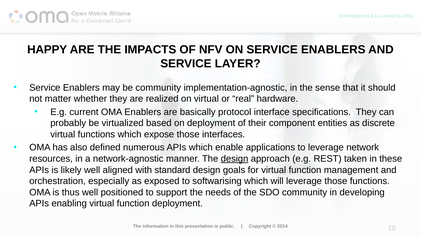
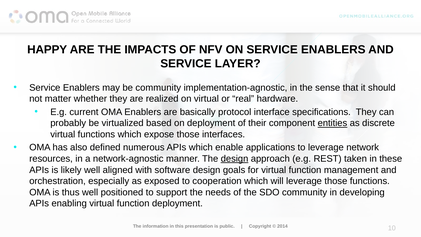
entities underline: none -> present (332, 123)
standard: standard -> software (172, 170)
softwarising: softwarising -> cooperation (217, 181)
